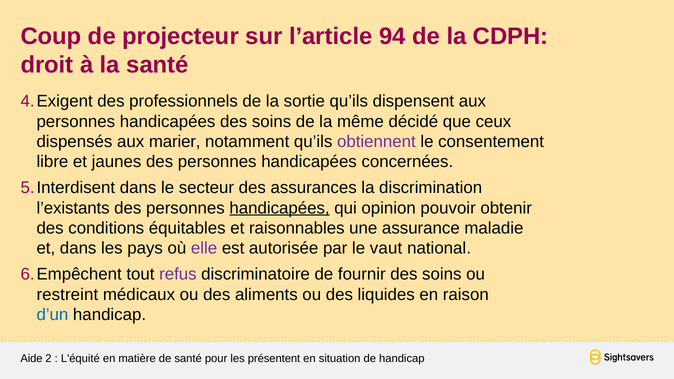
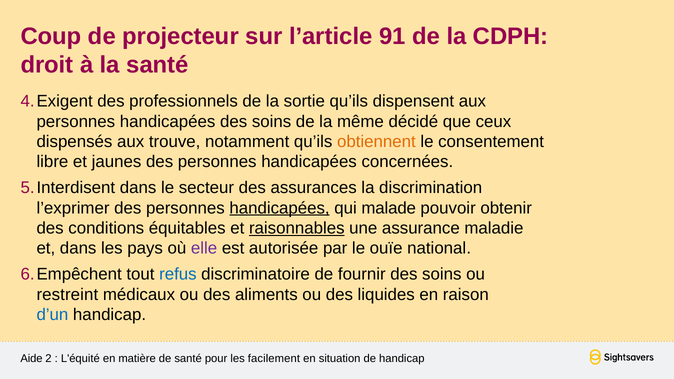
94: 94 -> 91 (392, 36)
marier: marier -> trouve (175, 142)
obtiennent colour: purple -> orange (376, 142)
l’existants: l’existants -> l’exprimer (73, 208)
opinion: opinion -> malade (389, 208)
raisonnables underline: none -> present (297, 228)
vaut: vaut -> ouïe (386, 248)
refus colour: purple -> blue (178, 274)
présentent: présentent -> facilement (274, 359)
